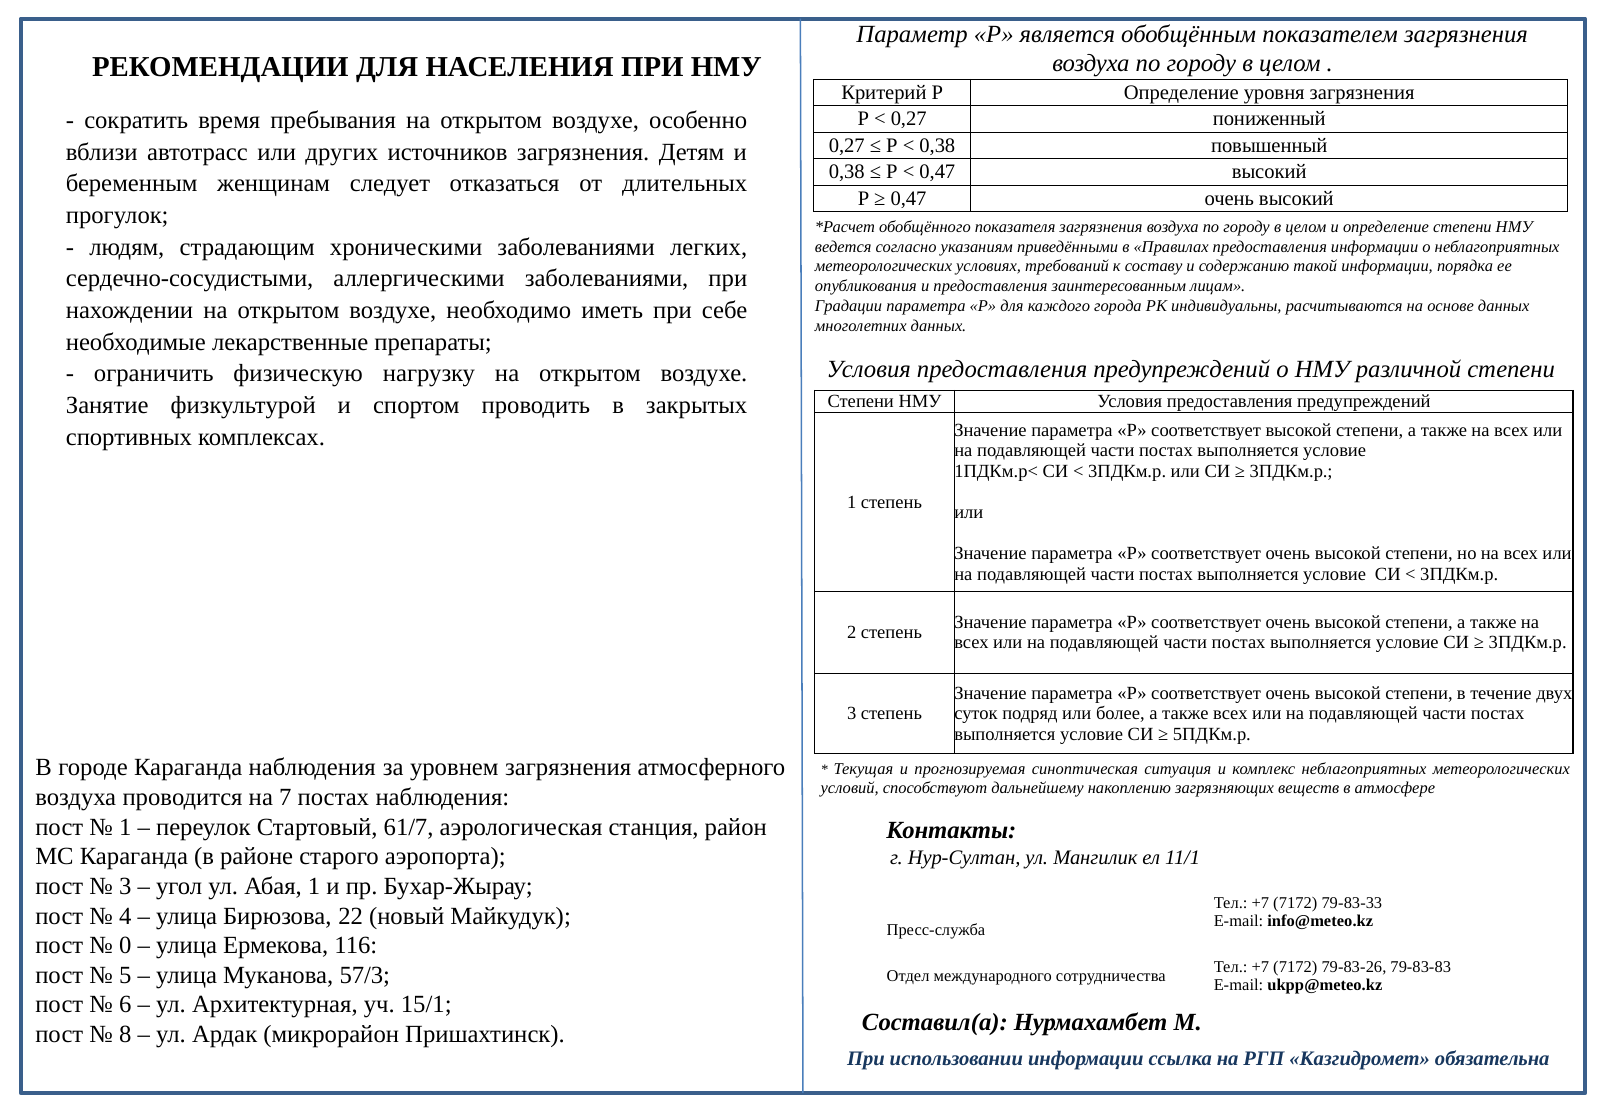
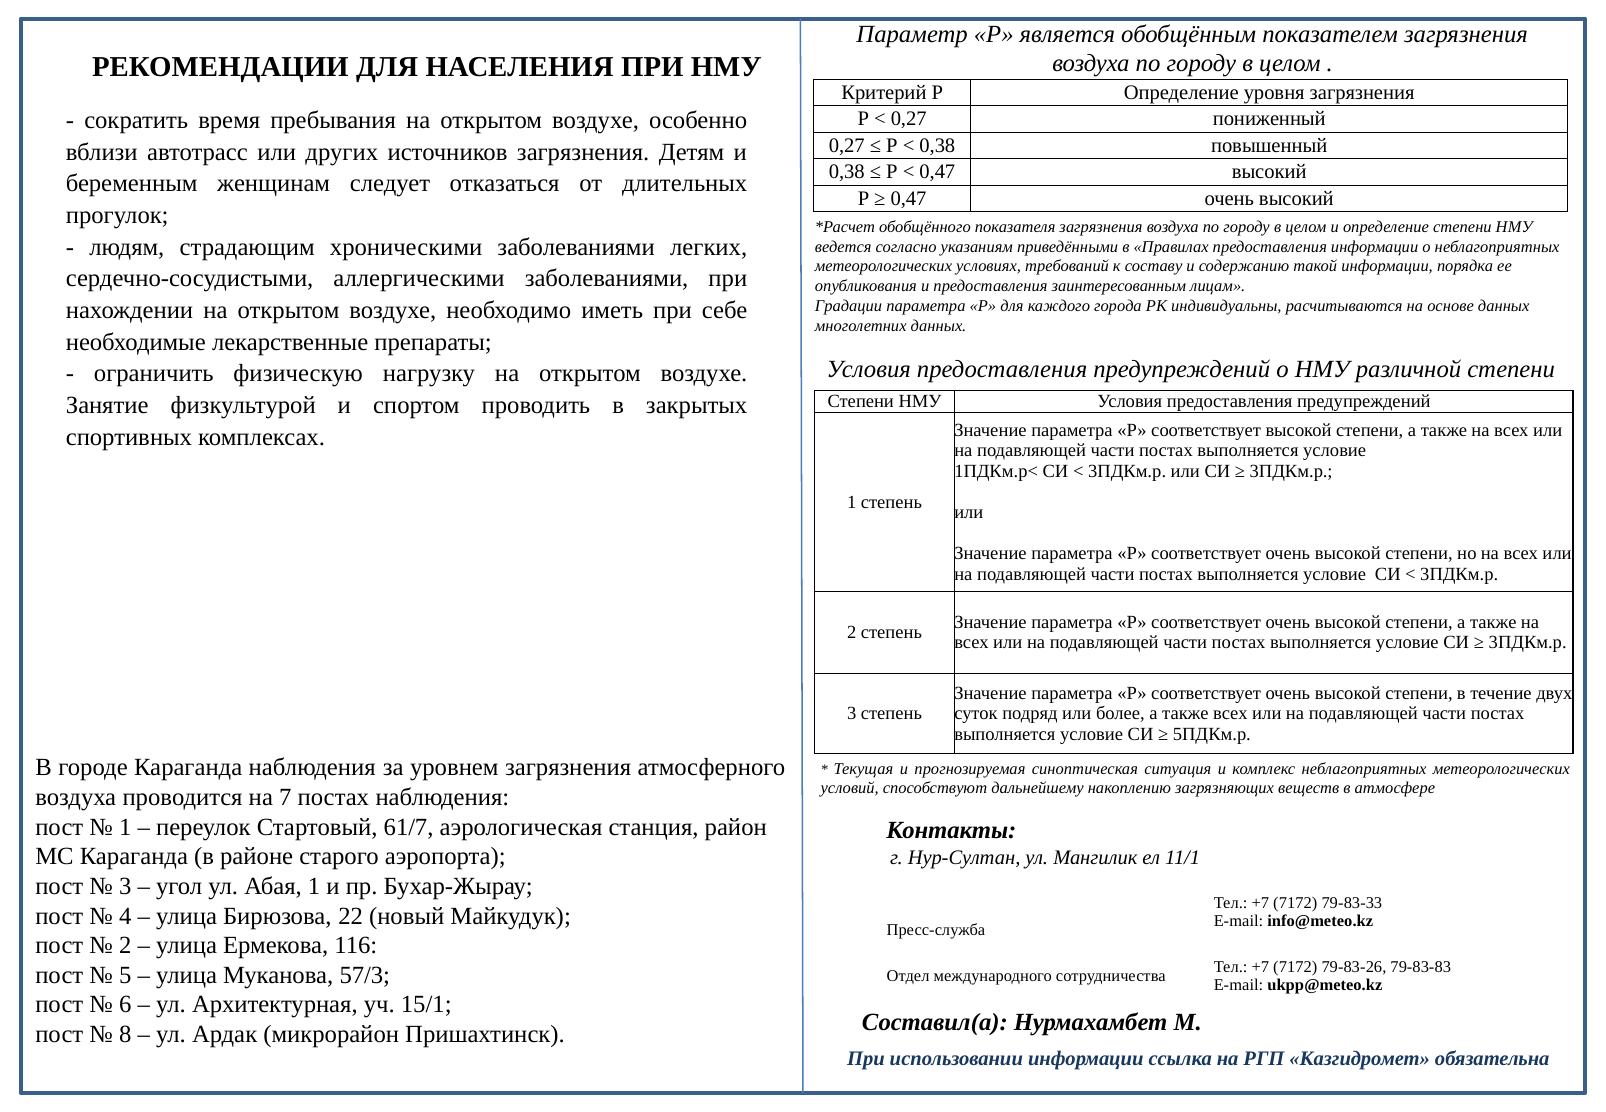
0: 0 -> 2 (125, 945)
